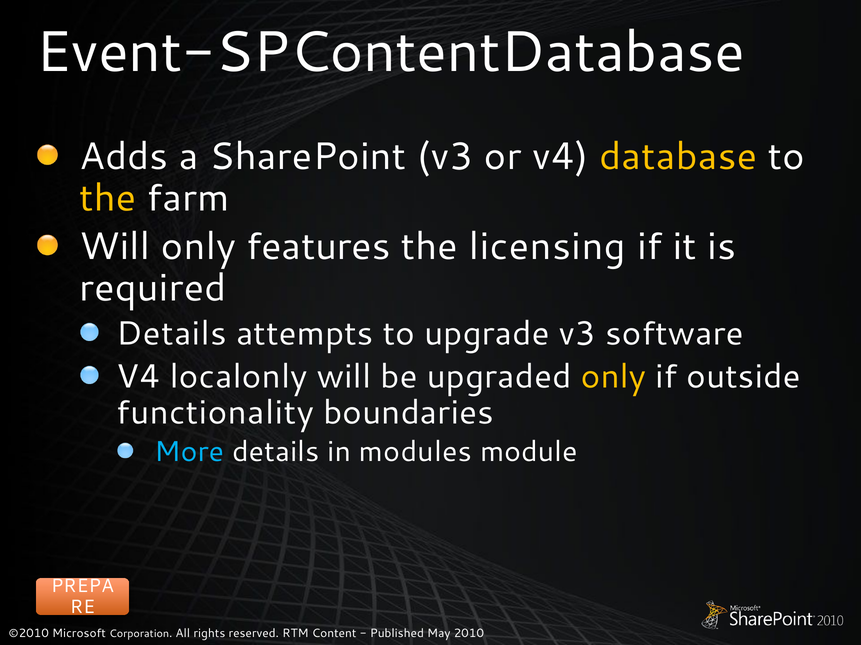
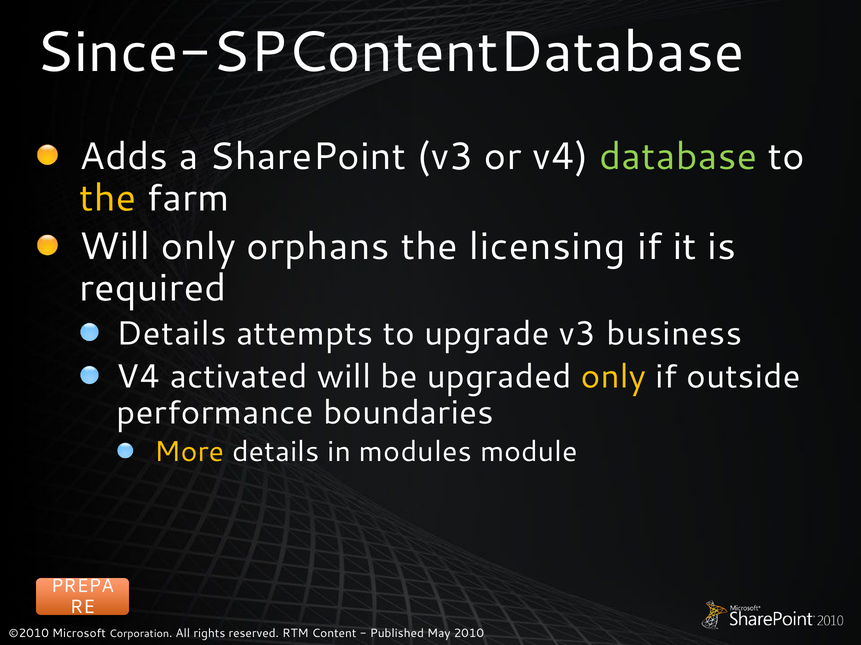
Event-SPContentDatabase: Event-SPContentDatabase -> Since-SPContentDatabase (390, 52)
database colour: yellow -> light green (678, 157)
features: features -> orphans (318, 247)
software: software -> business (674, 334)
localonly: localonly -> activated (239, 377)
functionality: functionality -> performance (215, 413)
More colour: light blue -> yellow (189, 452)
